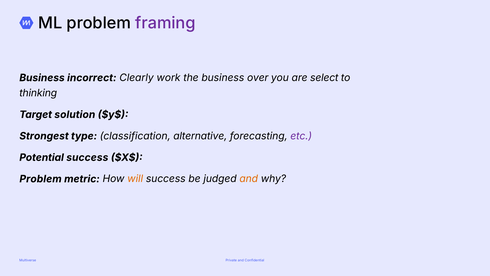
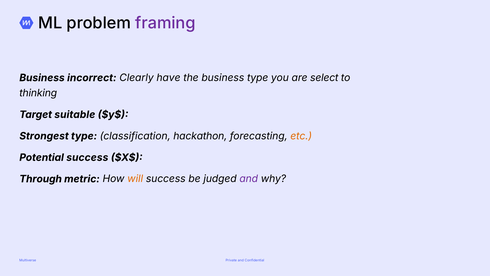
work: work -> have (168, 78)
business over: over -> type (258, 78)
solution: solution -> suitable (75, 114)
alternative: alternative -> hackathon (200, 136)
etc colour: purple -> orange (301, 136)
Problem: Problem -> Through (41, 179)
and colour: orange -> purple (249, 179)
